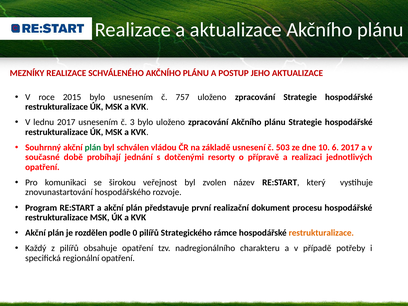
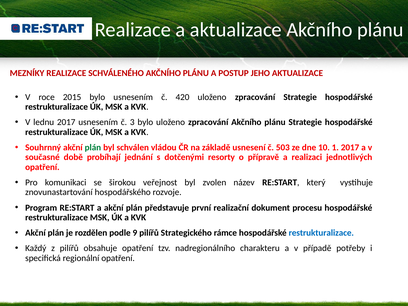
757: 757 -> 420 (182, 97)
6: 6 -> 1 (335, 148)
0: 0 -> 9 (135, 233)
restrukturalizace colour: orange -> blue (321, 233)
